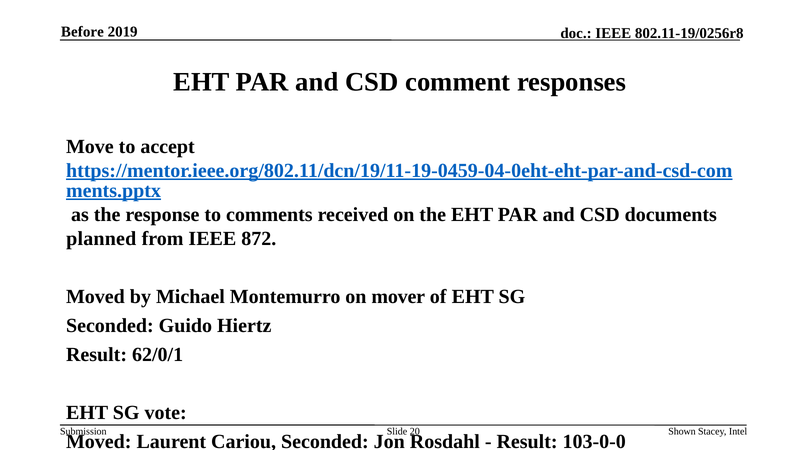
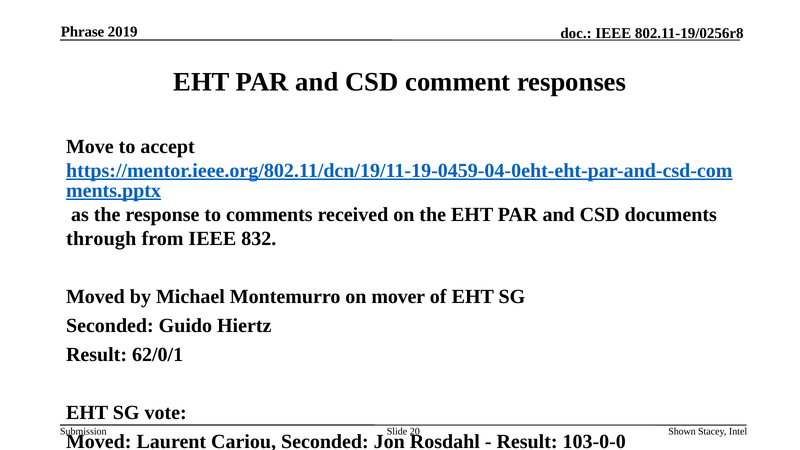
Before: Before -> Phrase (83, 32)
planned: planned -> through (101, 238)
872: 872 -> 832 (259, 238)
